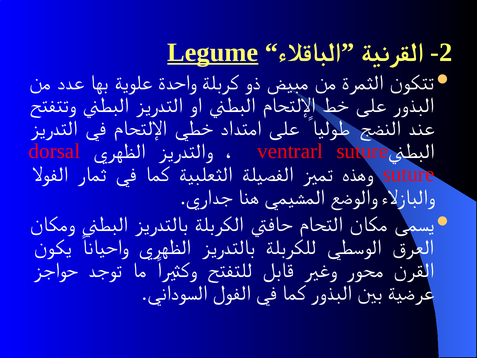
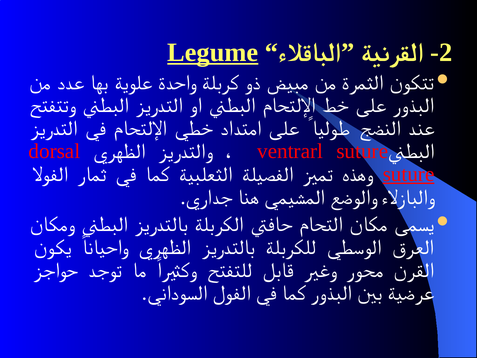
suture underline: none -> present (409, 174)
